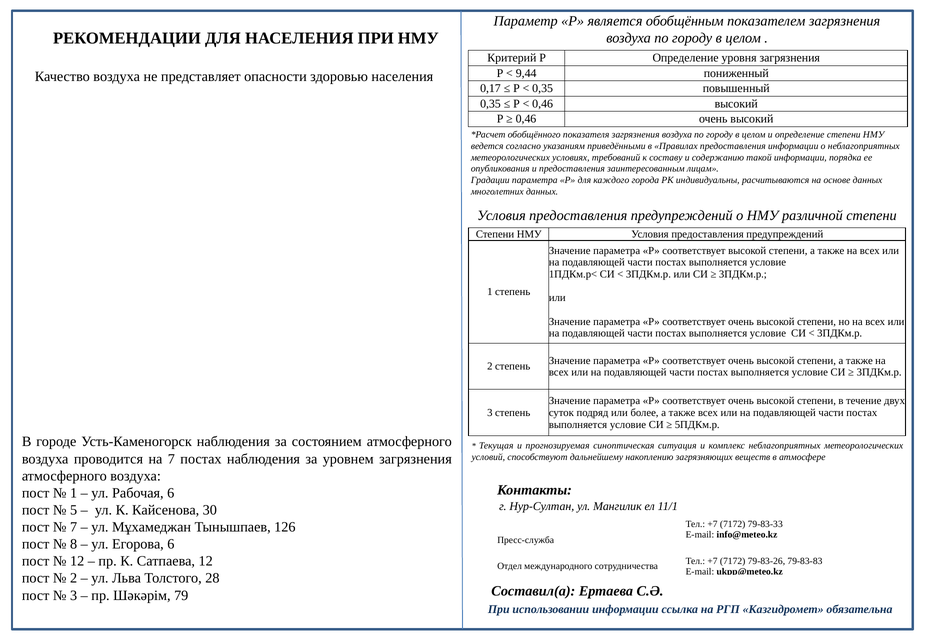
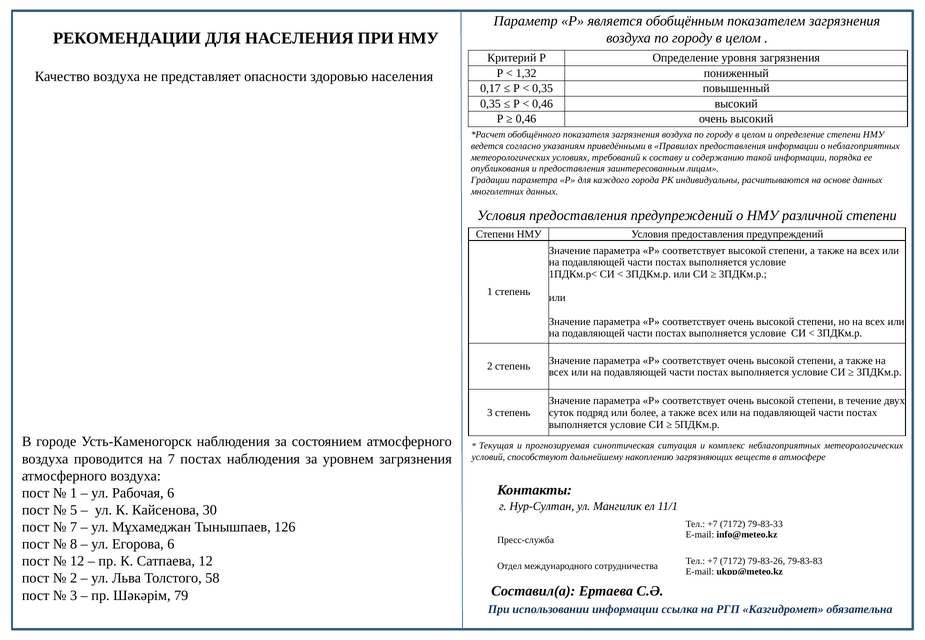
9,44: 9,44 -> 1,32 (526, 73)
28: 28 -> 58 (212, 579)
